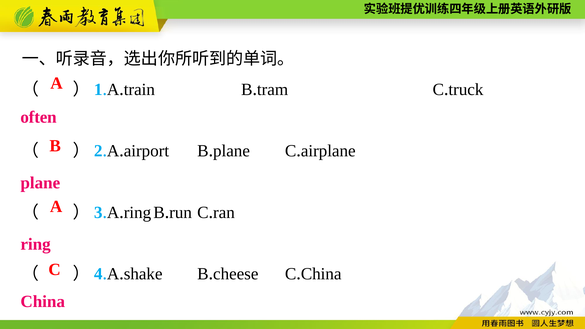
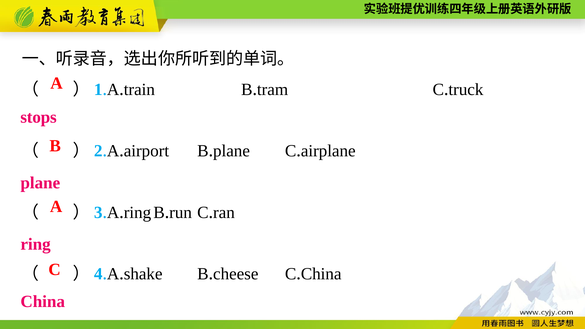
often: often -> stops (39, 117)
